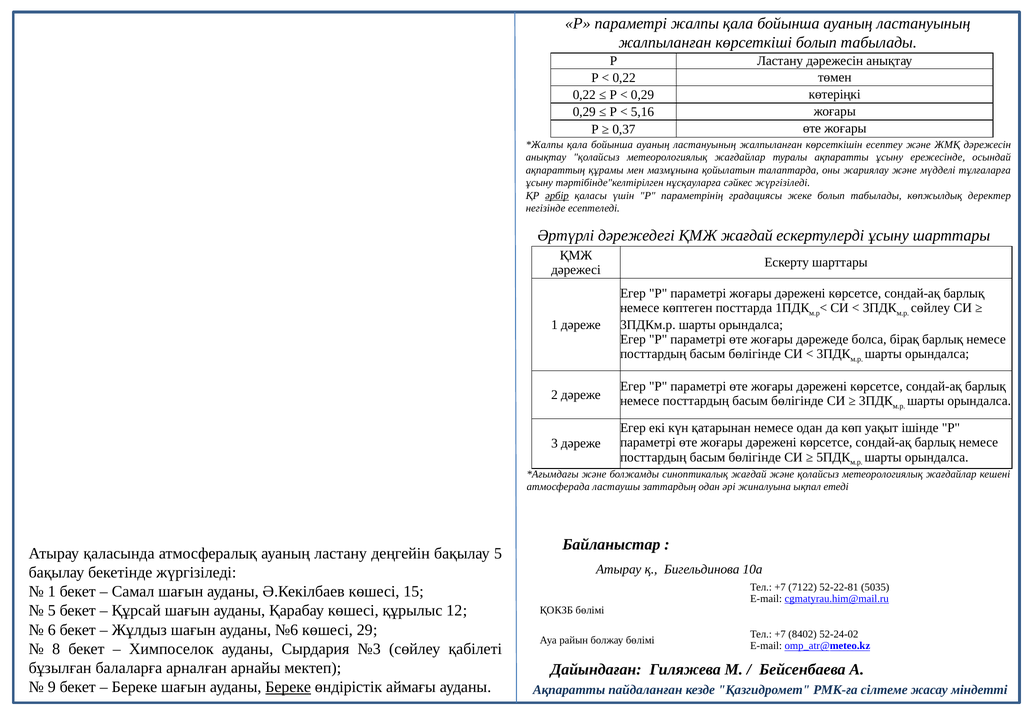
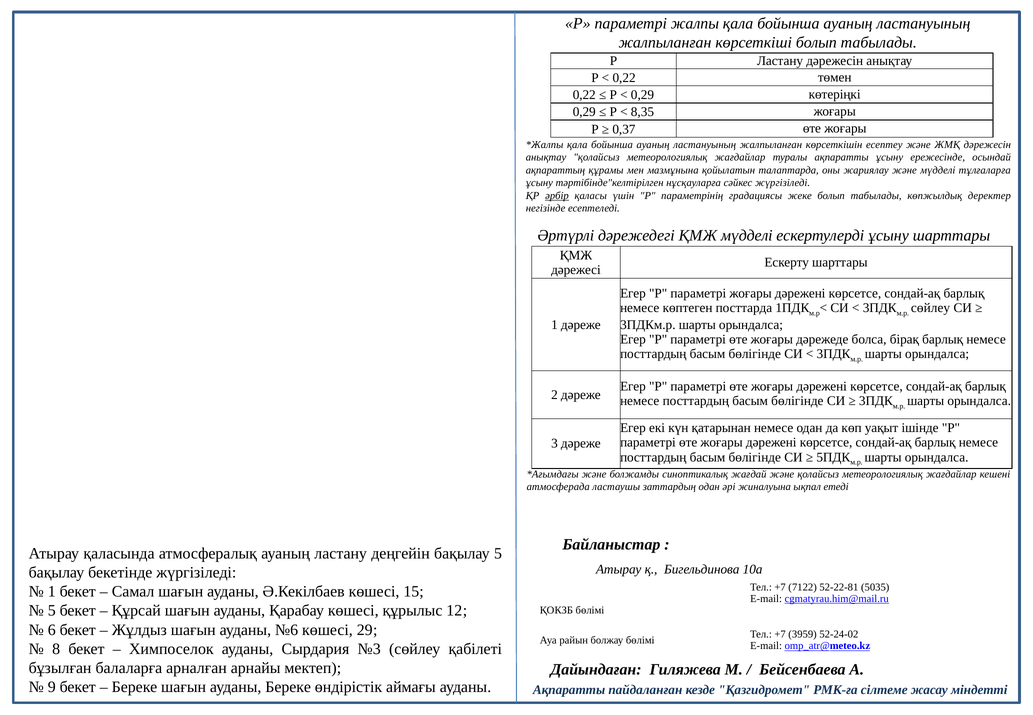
5,16: 5,16 -> 8,35 (642, 112)
ҚМЖ жағдай: жағдай -> мүдделі (747, 236)
8402: 8402 -> 3959 (803, 634)
Береке underline: present -> none (288, 687)
